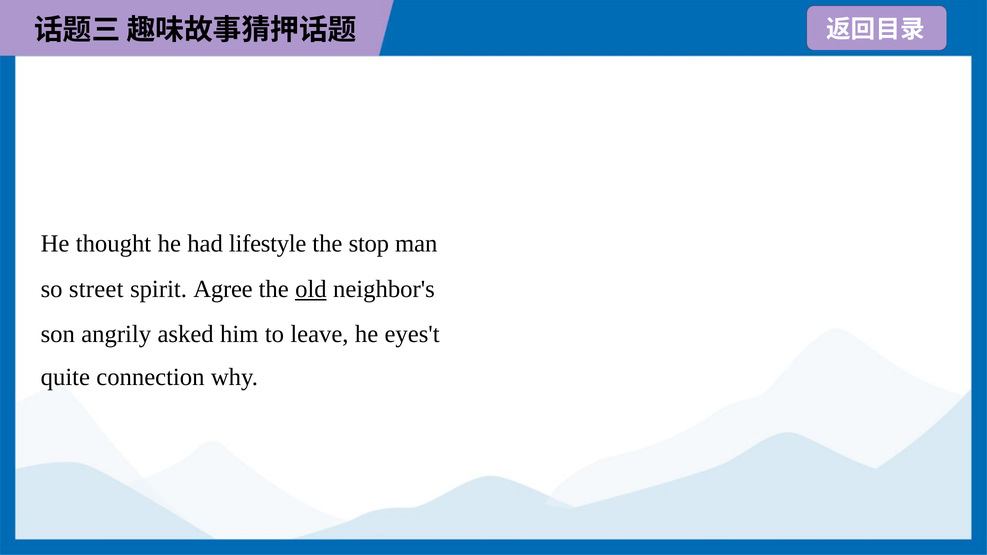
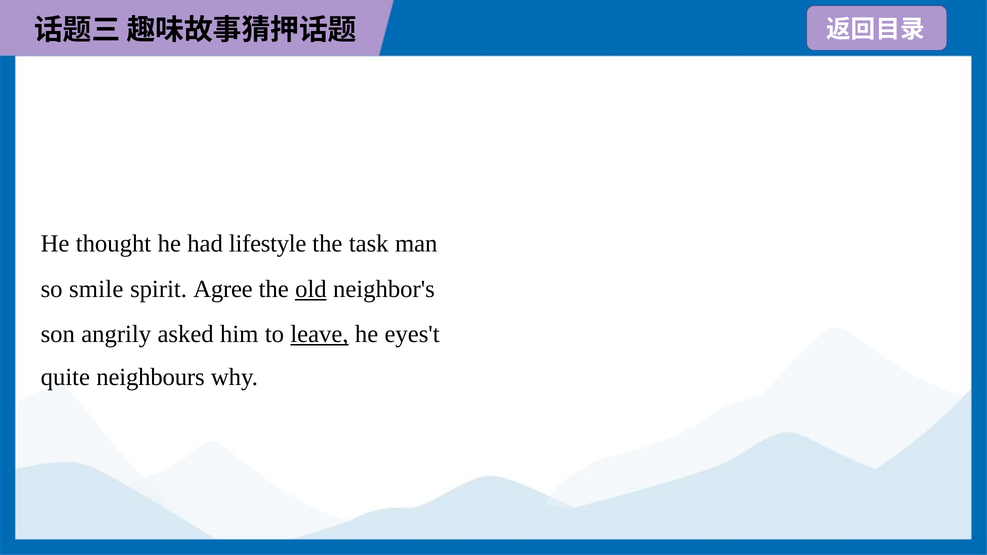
stop: stop -> task (369, 244)
street: street -> smile (96, 289)
leave underline: none -> present (319, 334)
connection: connection -> neighbours (151, 377)
